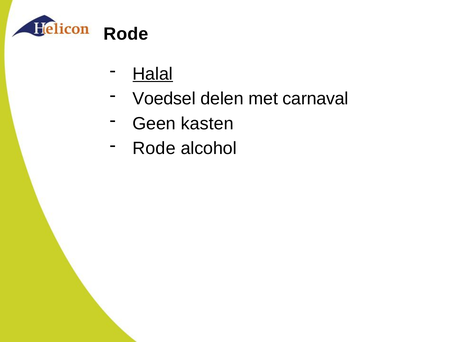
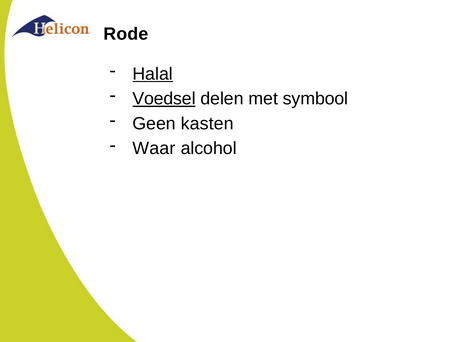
Voedsel underline: none -> present (164, 99)
carnaval: carnaval -> symbool (316, 99)
Rode: Rode -> Waar (154, 148)
